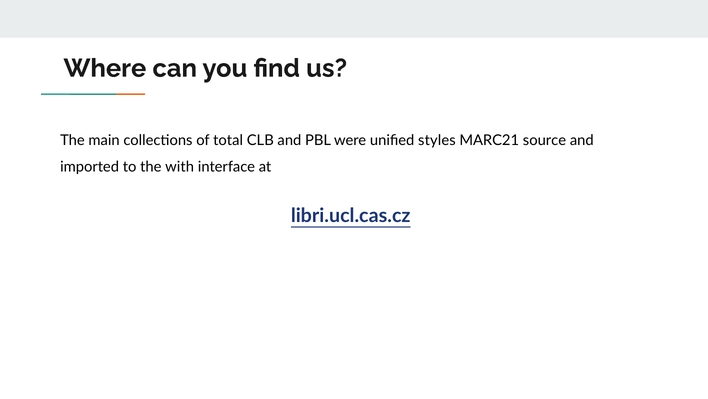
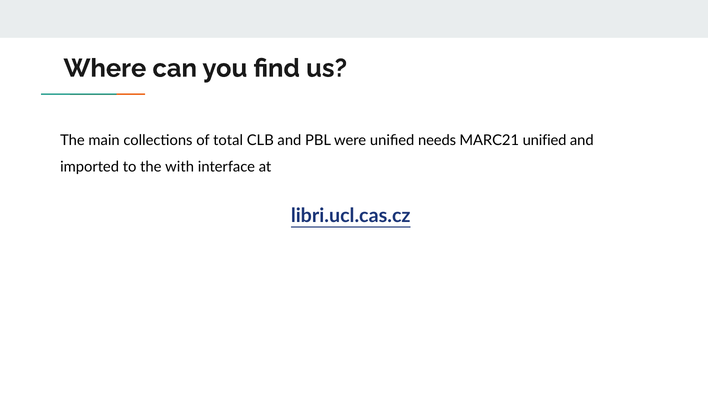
styles: styles -> needs (437, 140)
MARC21 source: source -> unified (545, 140)
